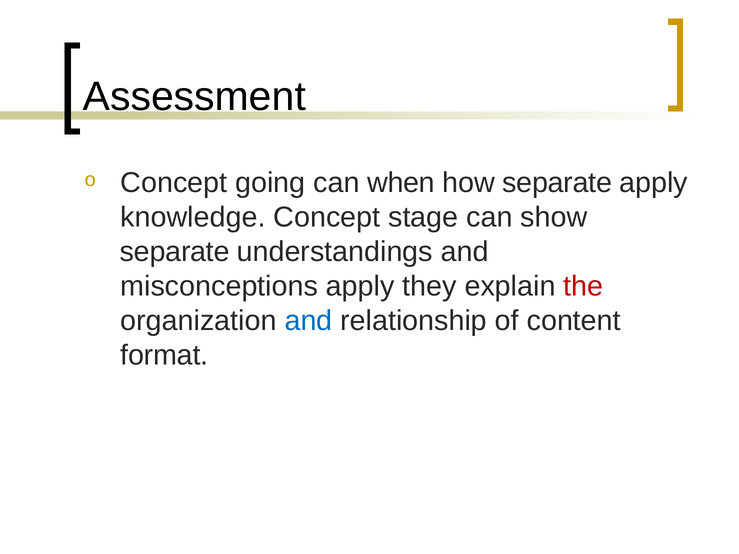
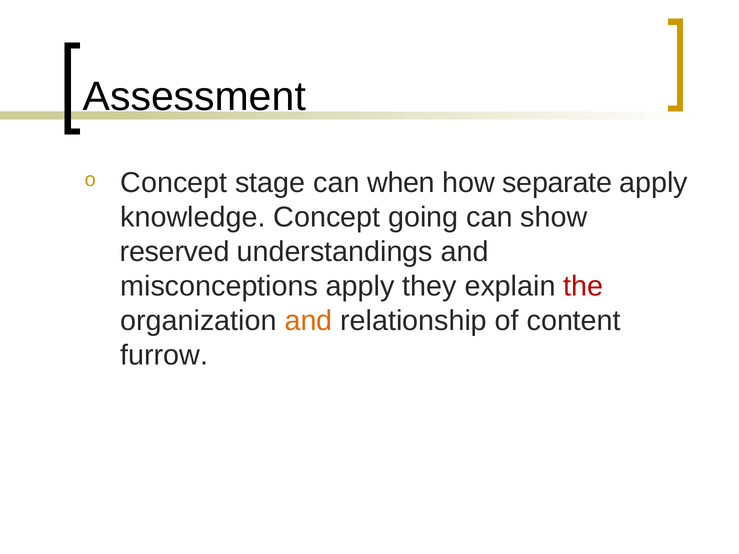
going: going -> stage (270, 183)
stage: stage -> going (423, 218)
separate: separate -> reserved (175, 252)
and colour: blue -> orange (309, 321)
format: format -> furrow (164, 356)
